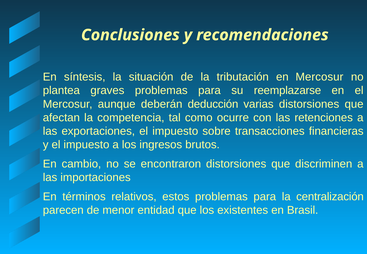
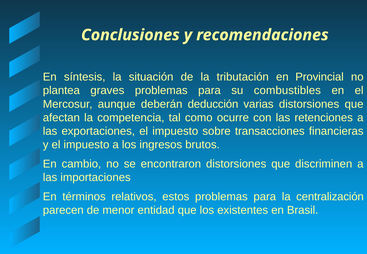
en Mercosur: Mercosur -> Provincial (320, 77)
reemplazarse: reemplazarse -> combustibles (287, 91)
